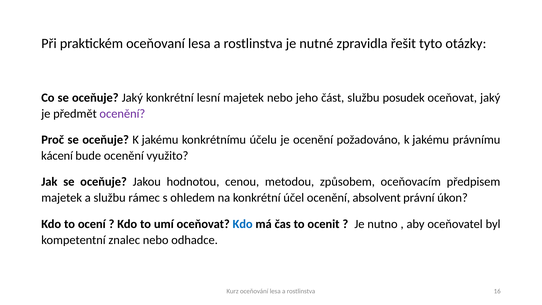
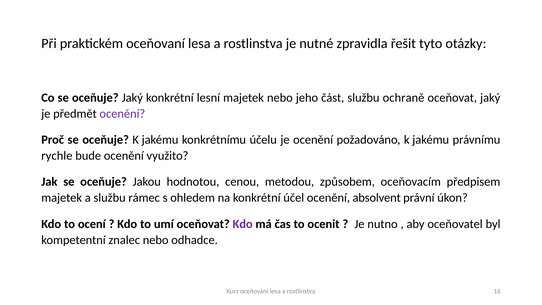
posudek: posudek -> ochraně (404, 98)
kácení: kácení -> rychle (57, 156)
Kdo colour: blue -> purple (243, 224)
